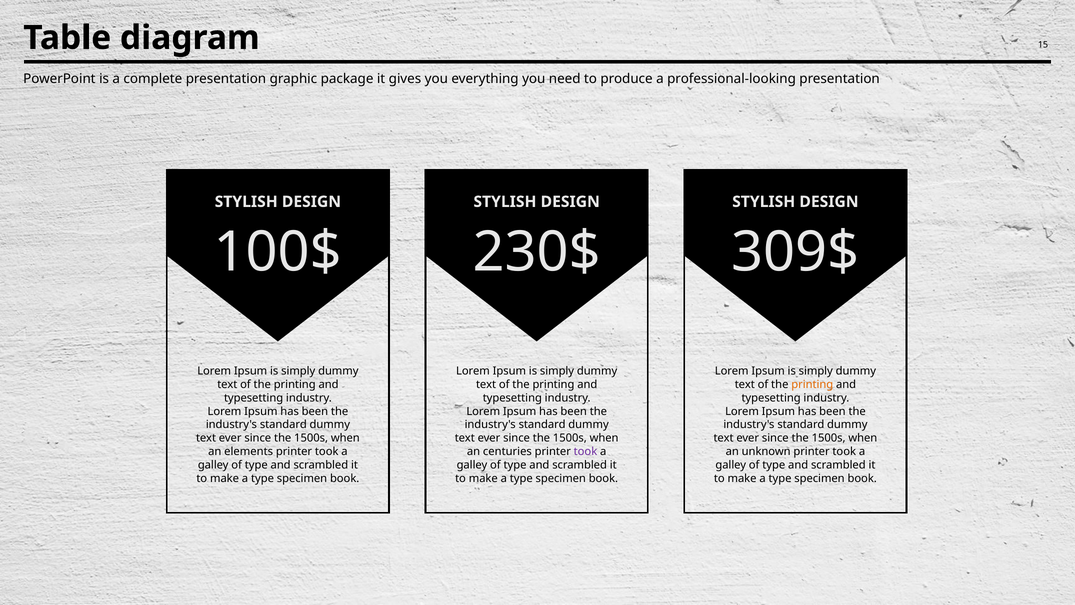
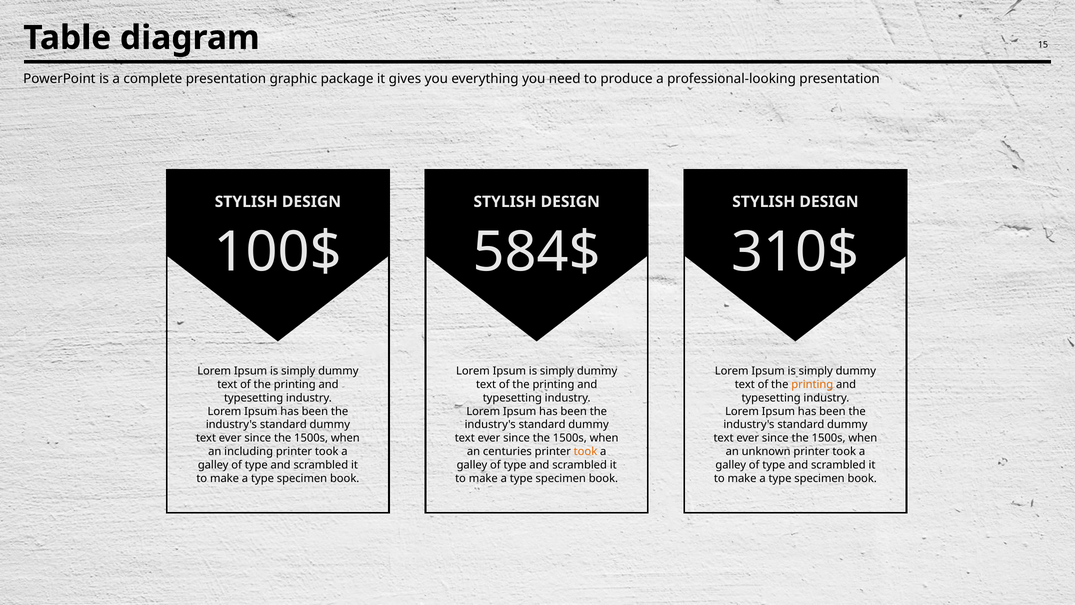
230$: 230$ -> 584$ (537, 252)
309$: 309$ -> 310$ (795, 252)
elements: elements -> including (249, 451)
took colour: purple -> orange (585, 451)
